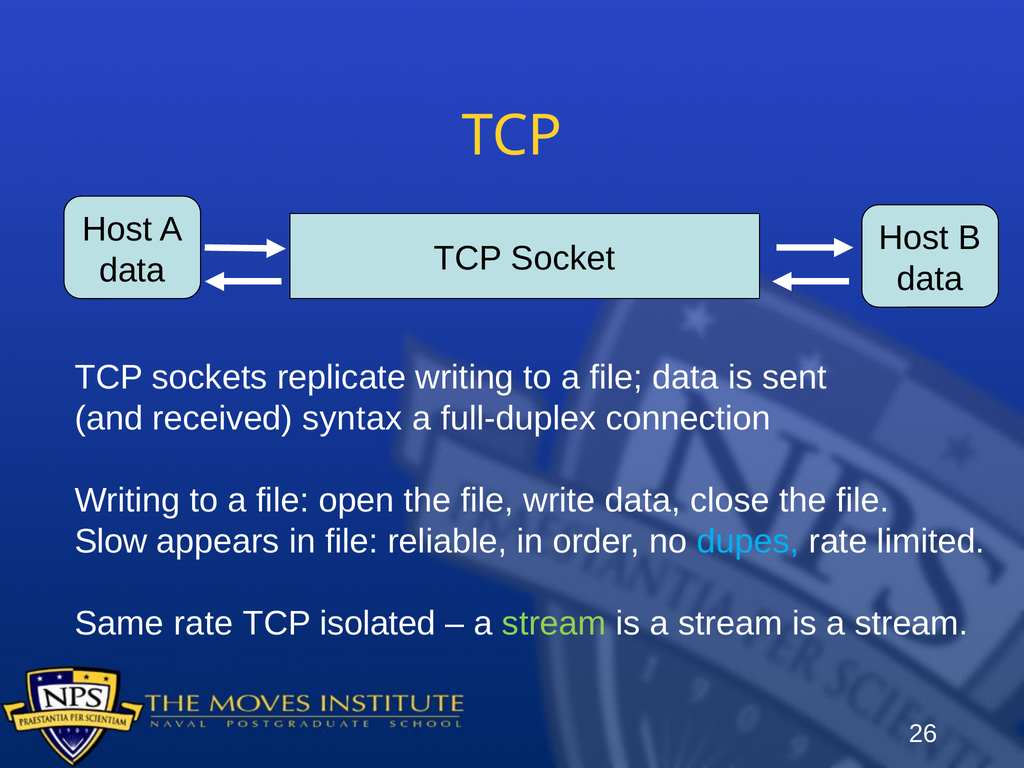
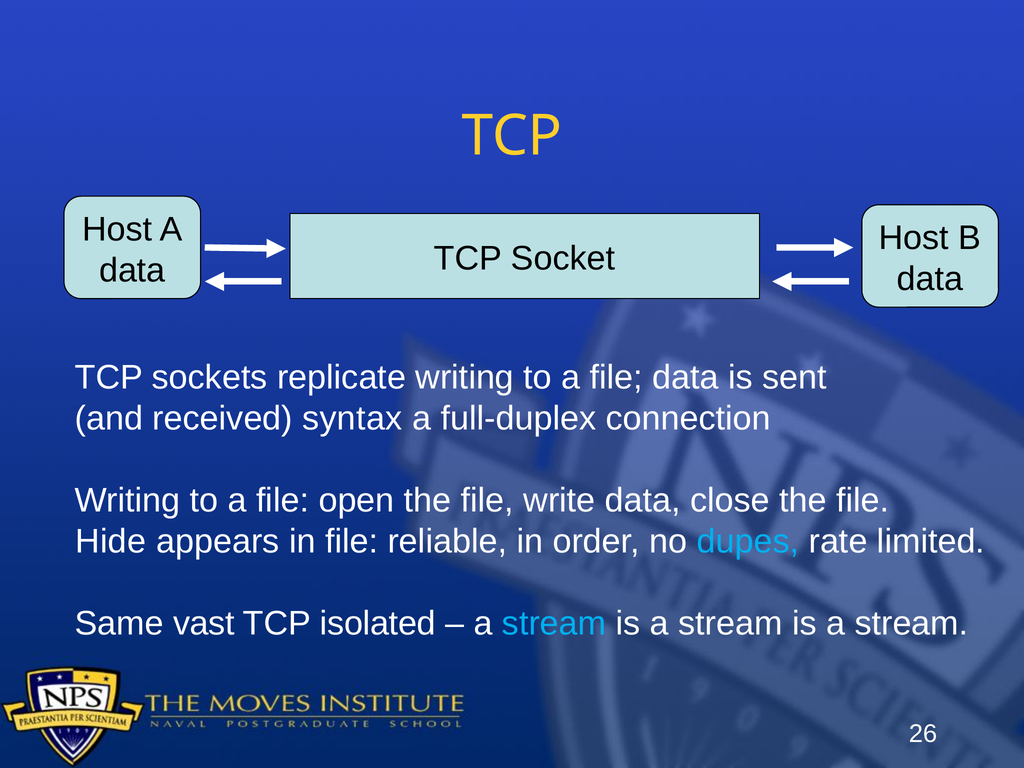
Slow: Slow -> Hide (111, 542)
Same rate: rate -> vast (204, 623)
stream colour: light green -> light blue (554, 623)
